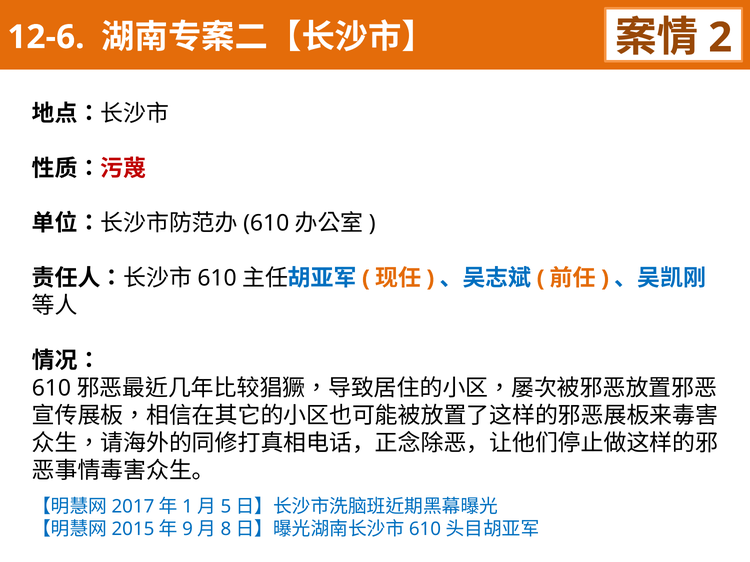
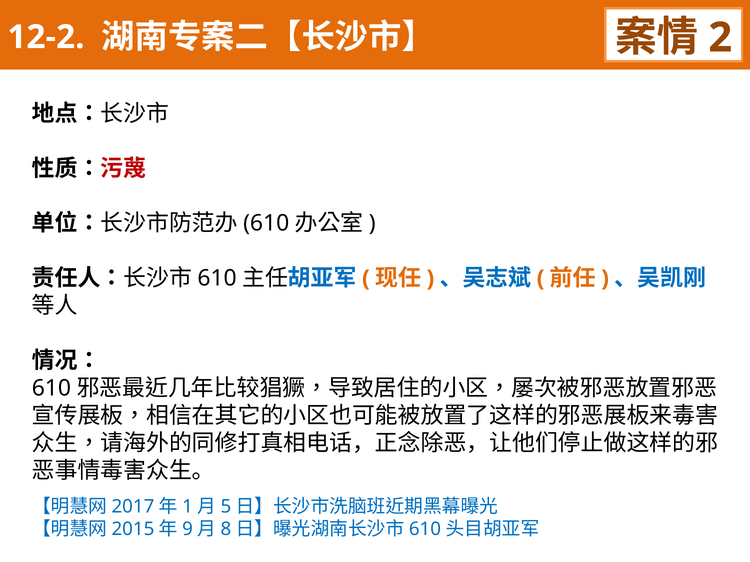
12-6: 12-6 -> 12-2 (46, 37)
